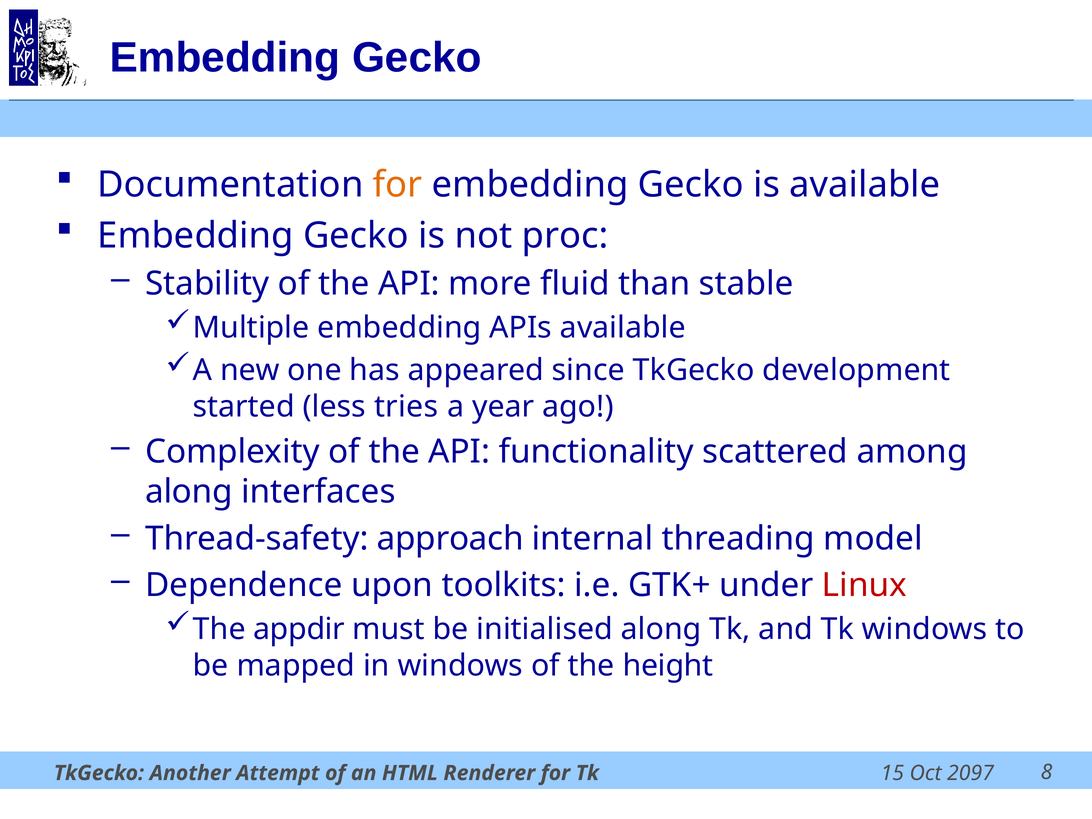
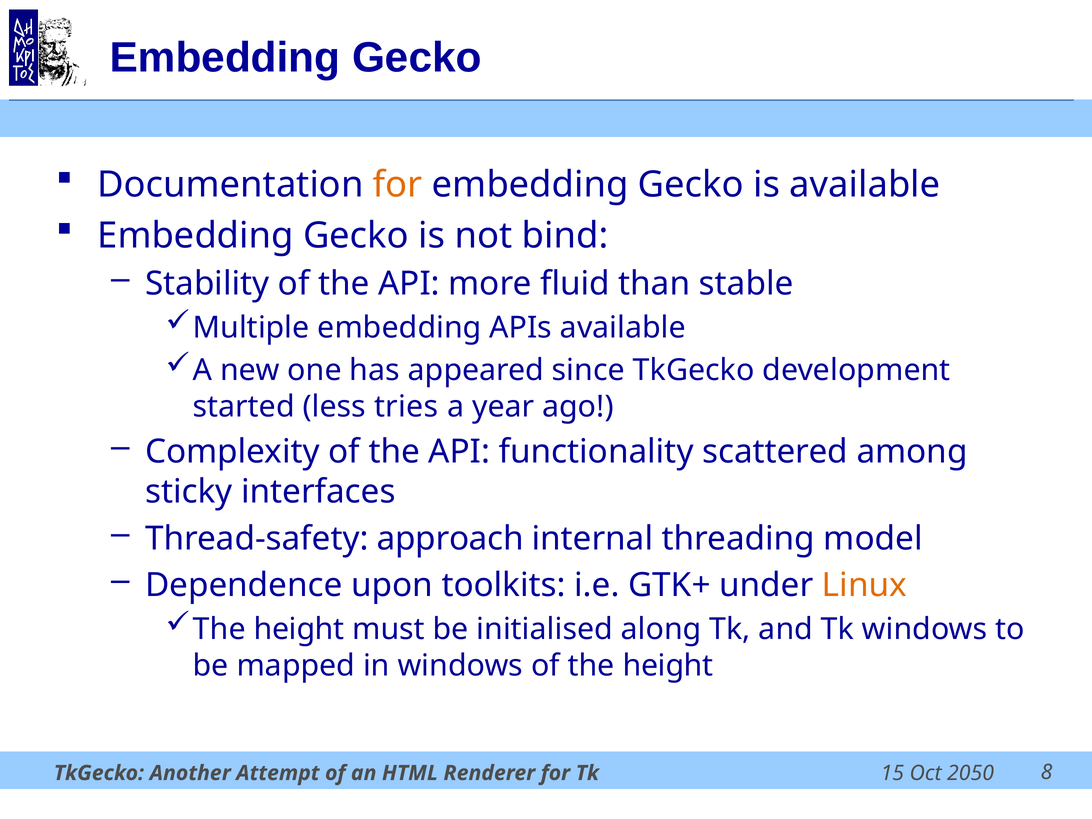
proc: proc -> bind (565, 235)
along: along -> sticky (189, 492)
Linux colour: red -> orange (864, 585)
appdir: appdir -> height (299, 629)
2097: 2097 -> 2050 (971, 773)
